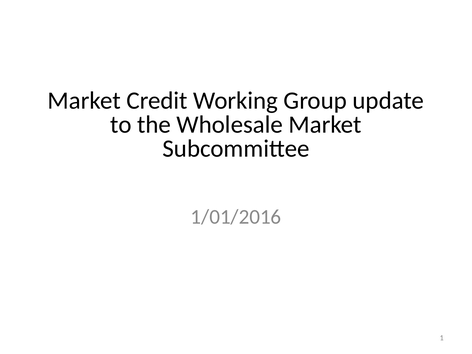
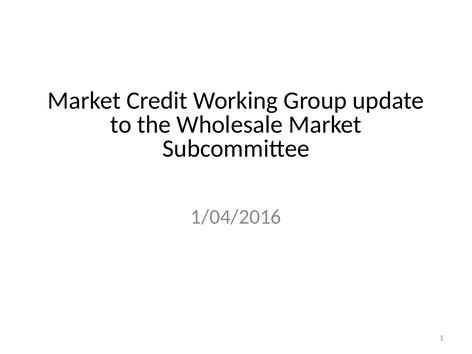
1/01/2016: 1/01/2016 -> 1/04/2016 (236, 217)
